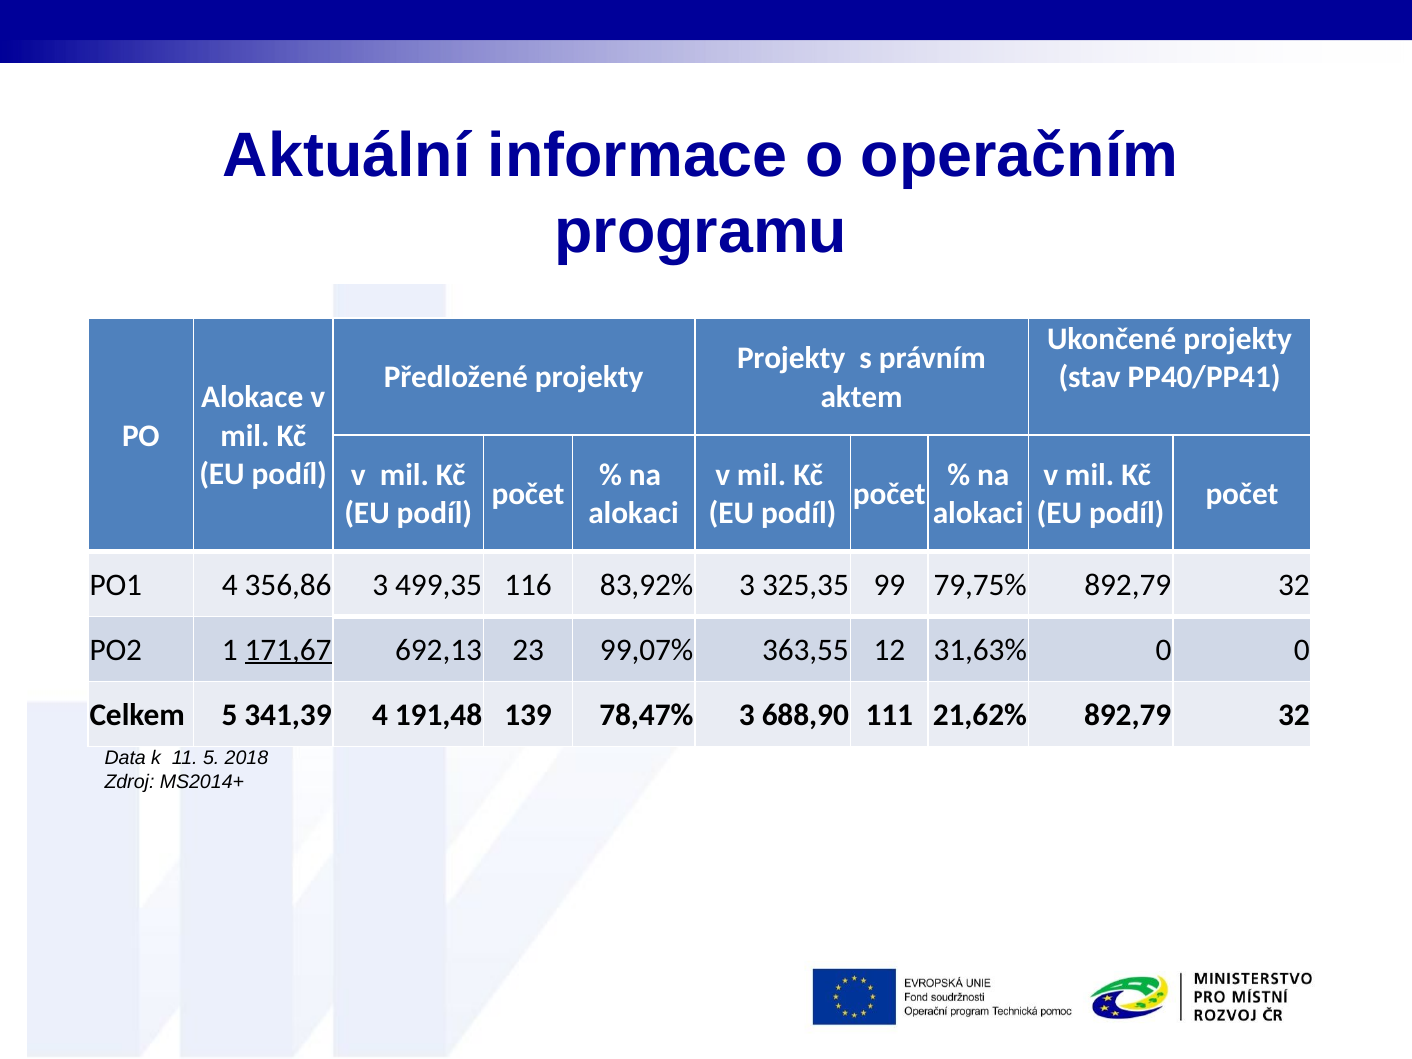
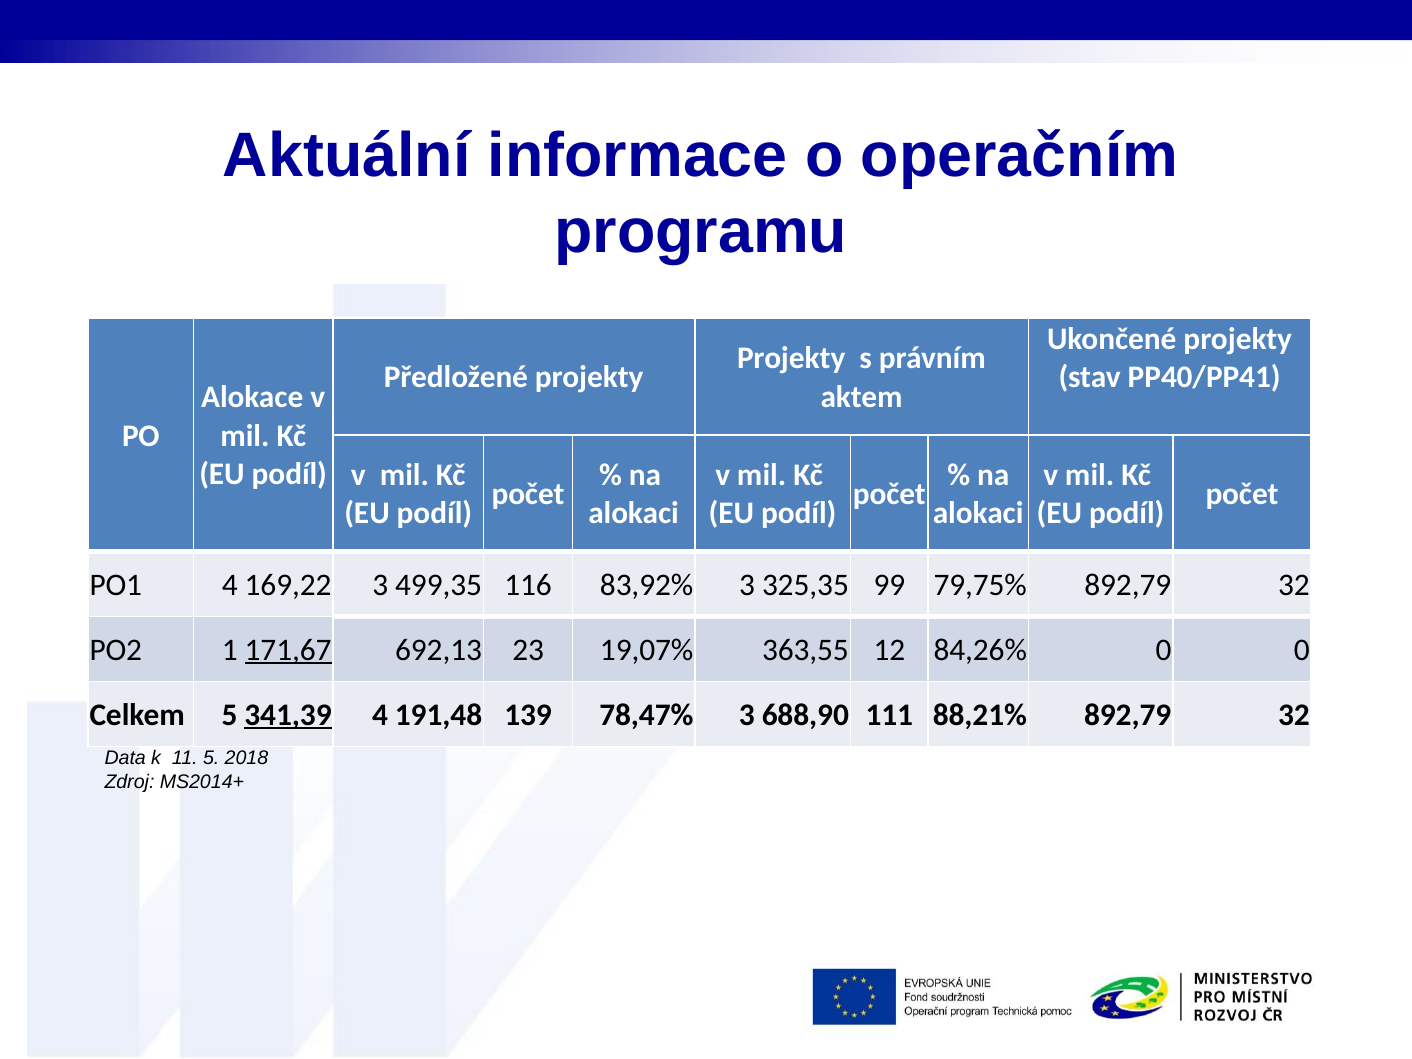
356,86: 356,86 -> 169,22 (288, 585)
99,07%: 99,07% -> 19,07% (647, 650)
31,63%: 31,63% -> 84,26% (980, 650)
341,39 underline: none -> present (288, 715)
21,62%: 21,62% -> 88,21% (980, 715)
